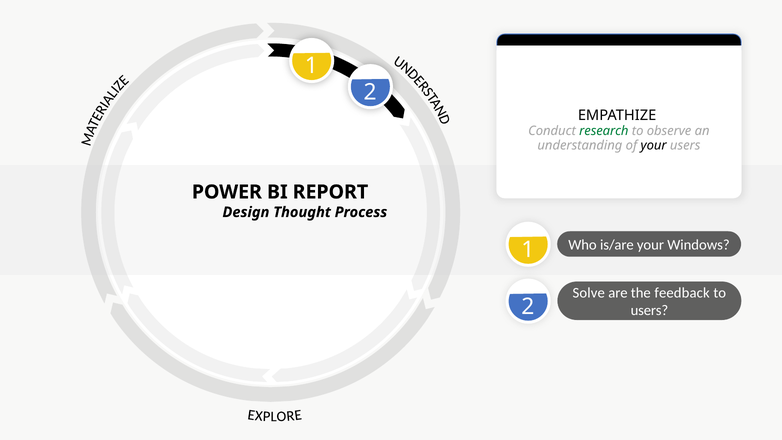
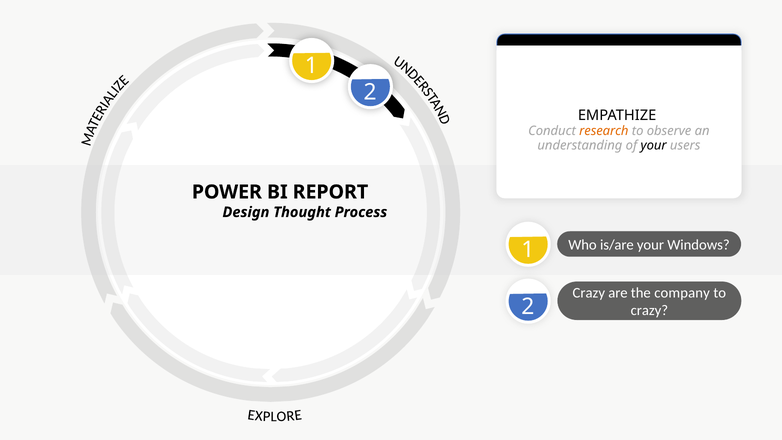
research colour: green -> orange (604, 131)
Solve: Solve -> Crazy (589, 293)
feedback: feedback -> company (682, 293)
users: users -> crazy (649, 310)
